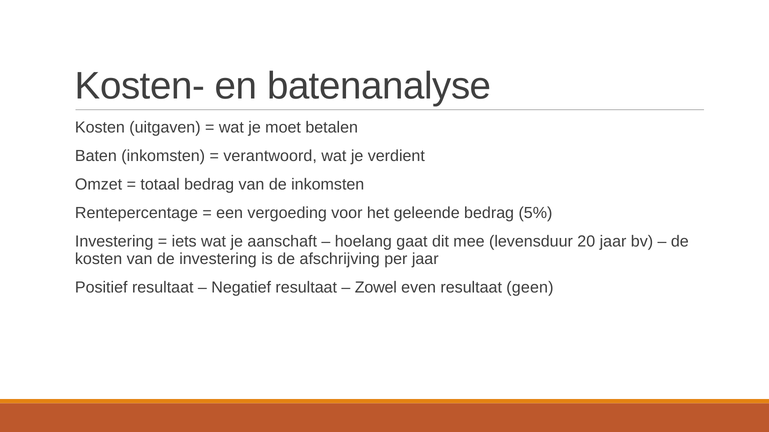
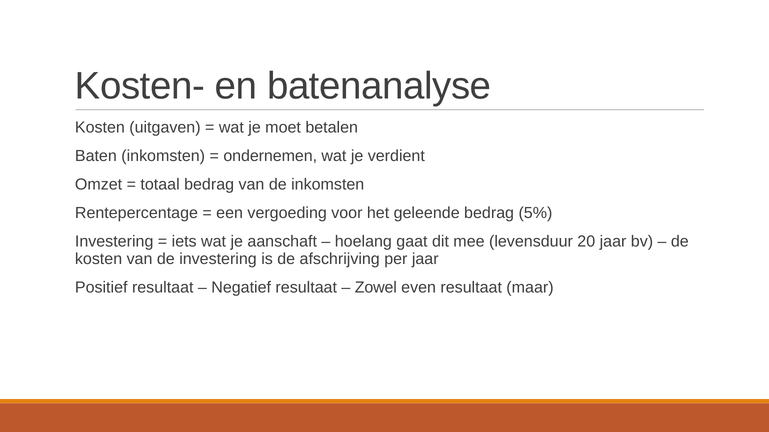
verantwoord: verantwoord -> ondernemen (270, 156)
geen: geen -> maar (530, 288)
